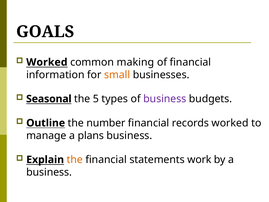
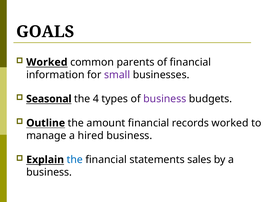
making: making -> parents (136, 62)
small colour: orange -> purple (117, 75)
5: 5 -> 4 (96, 99)
number: number -> amount (106, 123)
plans: plans -> hired (91, 135)
the colour: orange -> blue (75, 159)
work: work -> sales (199, 159)
